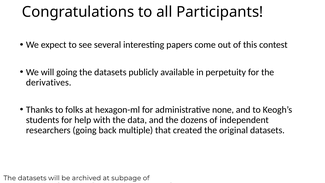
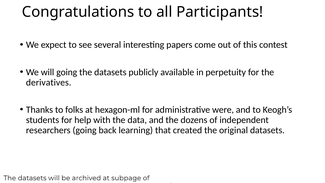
none: none -> were (223, 110)
multiple: multiple -> learning (136, 130)
